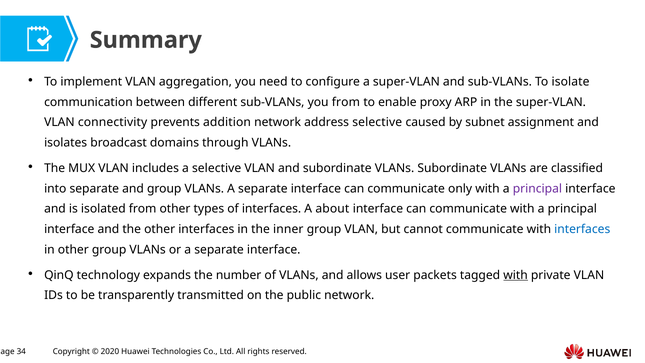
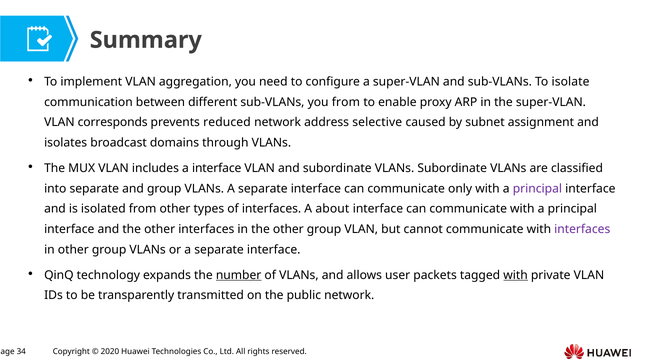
connectivity: connectivity -> corresponds (113, 122)
addition: addition -> reduced (227, 122)
a selective: selective -> interface (217, 168)
in the inner: inner -> other (288, 229)
interfaces colour: blue -> purple (582, 229)
number underline: none -> present (239, 275)
